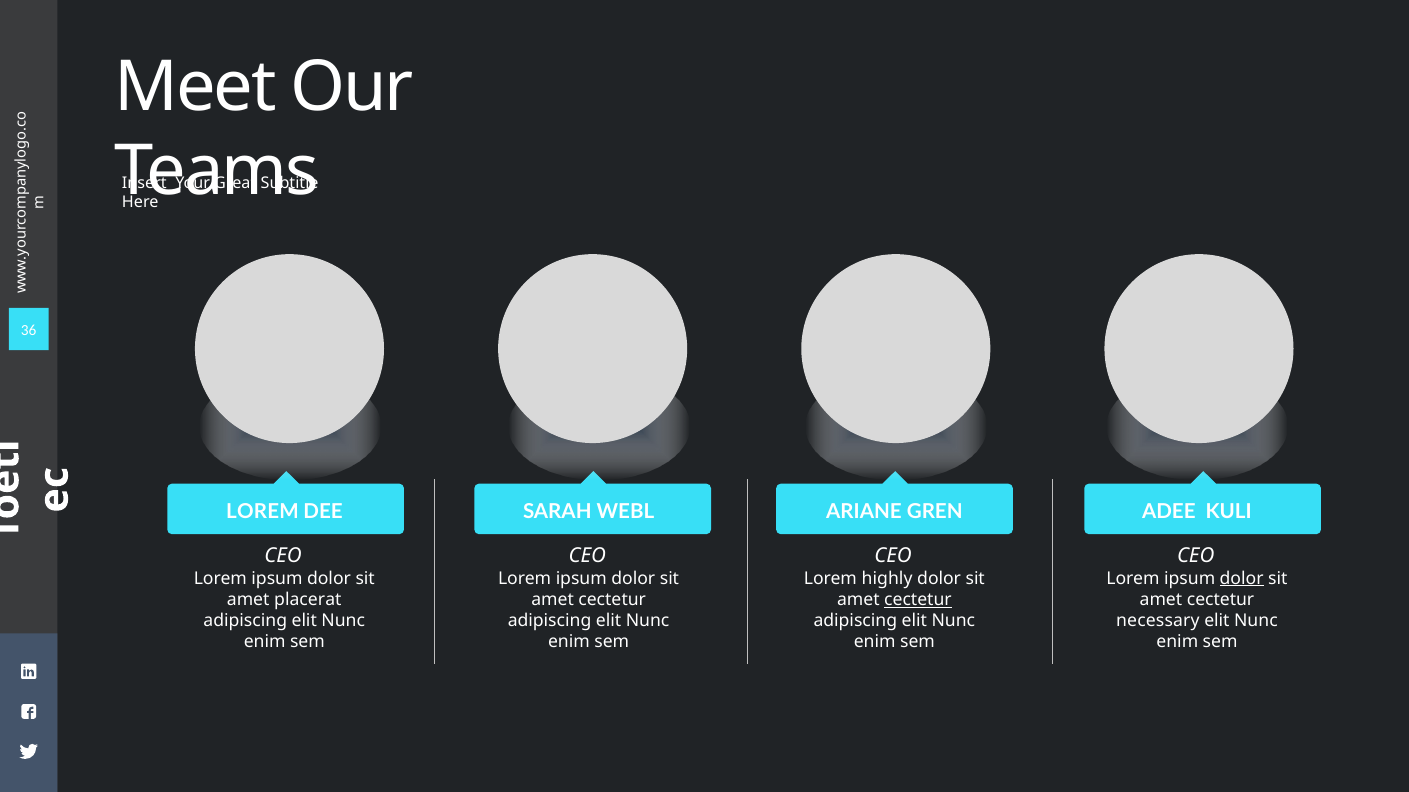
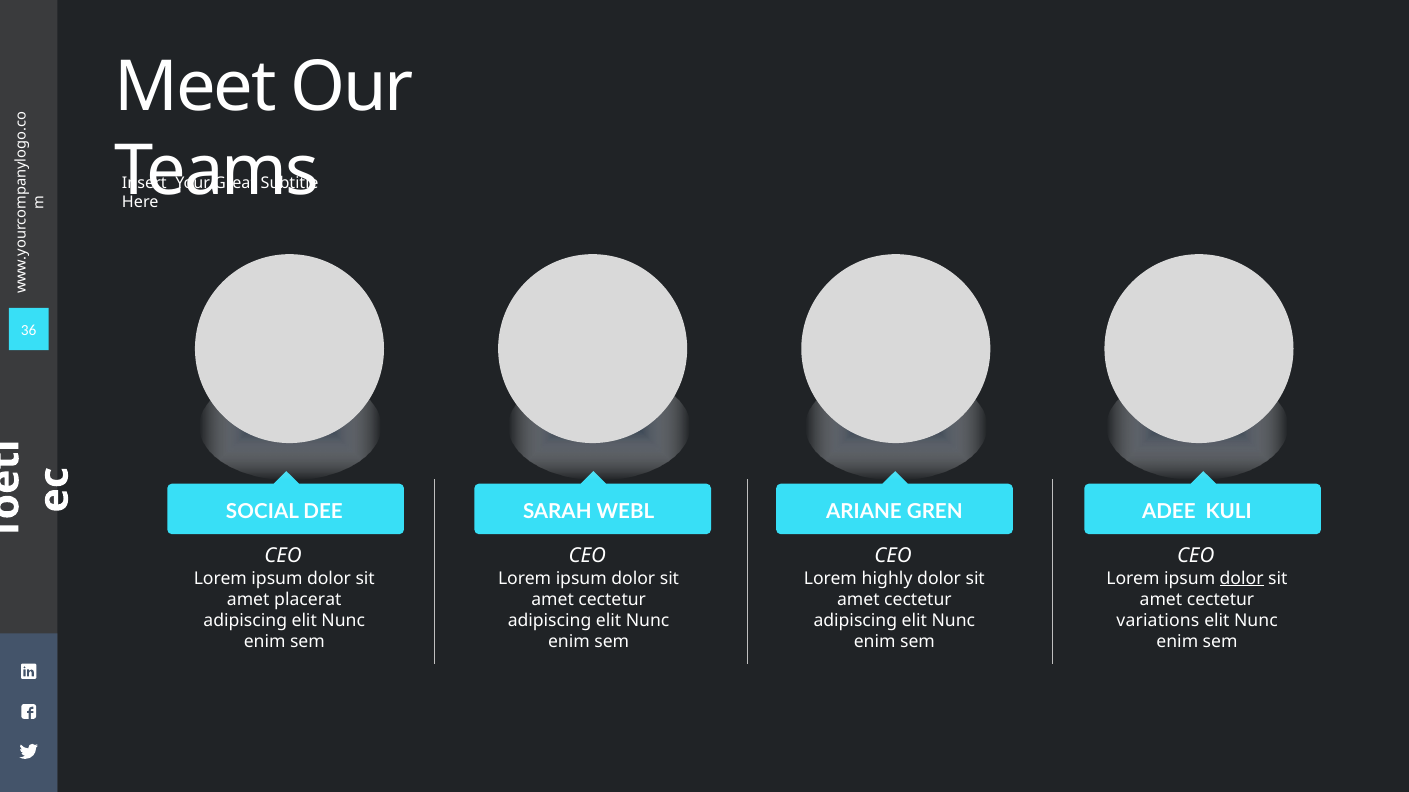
LOREM: LOREM -> SOCIAL (263, 512)
cectetur underline: present -> none (918, 600)
necessary: necessary -> variations (1158, 621)
